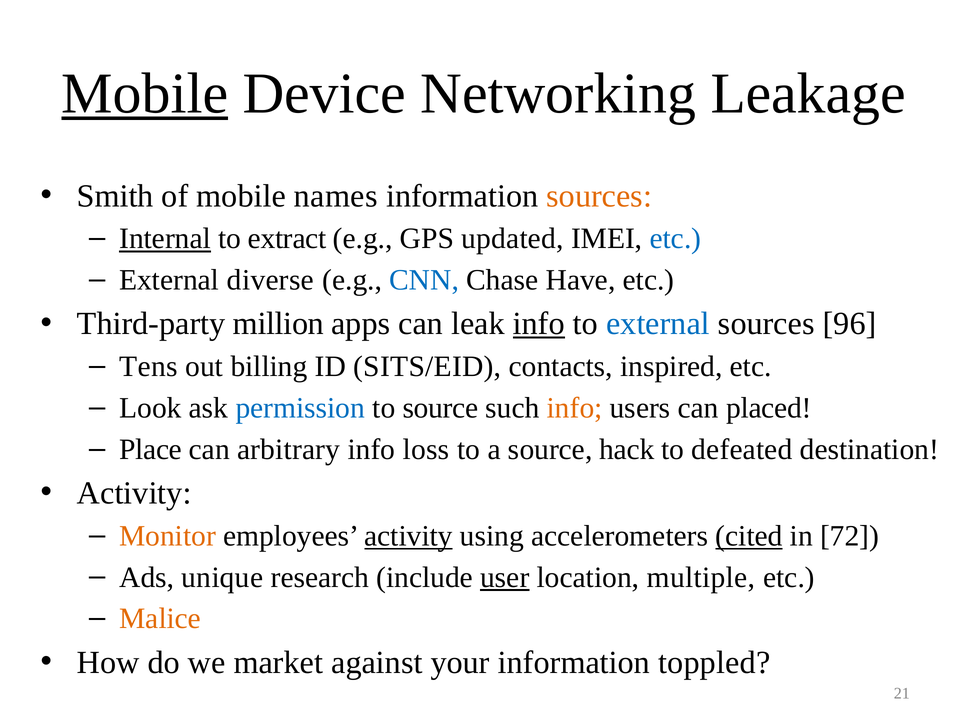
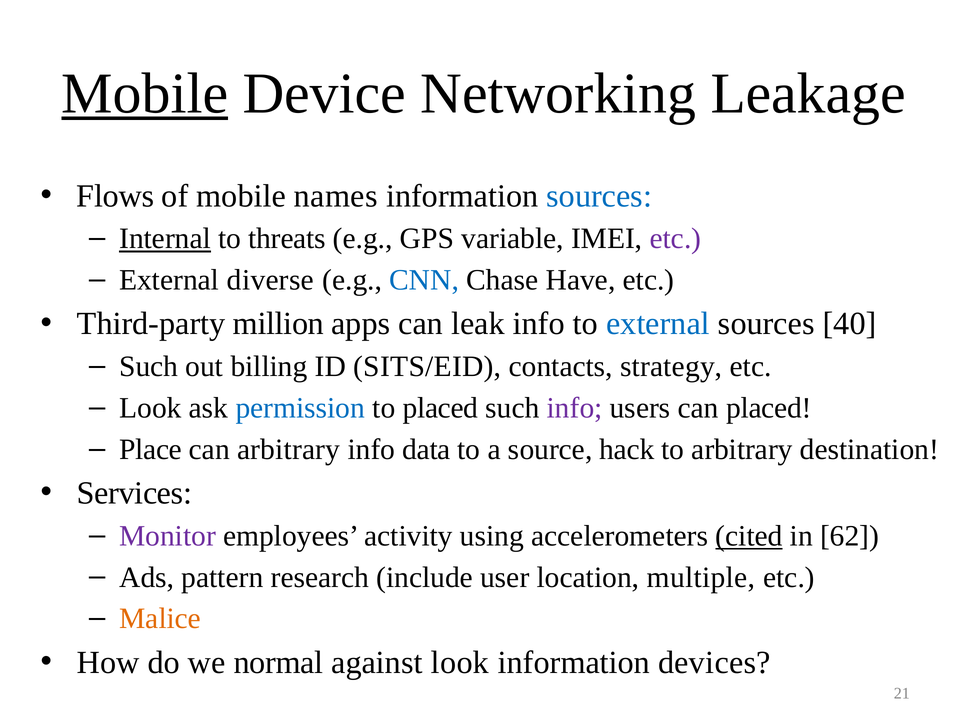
Smith: Smith -> Flows (115, 196)
sources colour: orange -> blue (599, 196)
extract: extract -> threats (287, 239)
updated: updated -> variable (513, 239)
etc colour: blue -> purple (676, 239)
info underline: present -> none (539, 324)
96: 96 -> 40 (850, 324)
Tens: Tens -> Such (149, 367)
inspired: inspired -> strategy (671, 367)
to source: source -> placed (440, 408)
info colour: orange -> purple (575, 408)
loss: loss -> data (426, 449)
to defeated: defeated -> arbitrary (742, 449)
Activity: Activity -> Services (134, 493)
Monitor colour: orange -> purple (168, 536)
activity underline: present -> none (408, 536)
72: 72 -> 62 (850, 536)
unique: unique -> pattern (222, 577)
user underline: present -> none (505, 577)
market: market -> normal (279, 662)
against your: your -> look (460, 662)
toppled: toppled -> devices (714, 662)
